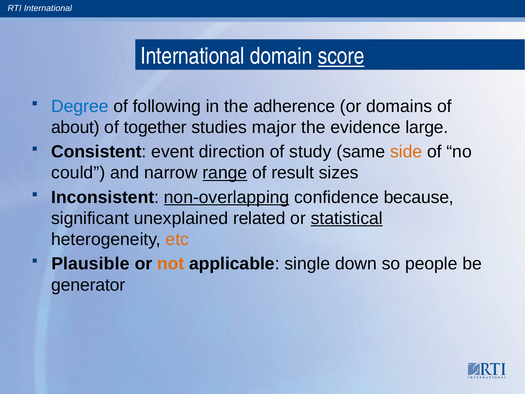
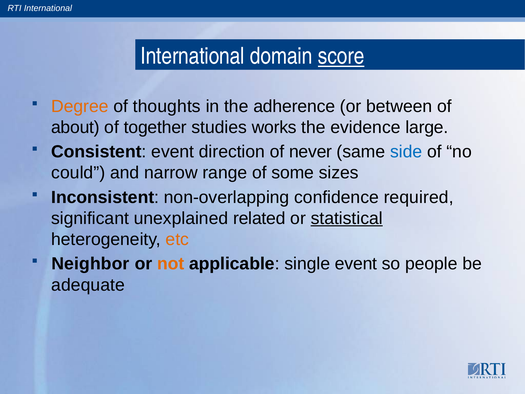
Degree colour: blue -> orange (80, 106)
following: following -> thoughts (167, 106)
domains: domains -> between (399, 106)
major: major -> works (274, 127)
study: study -> never (311, 152)
side colour: orange -> blue (406, 152)
range underline: present -> none (225, 173)
result: result -> some (293, 173)
non-overlapping underline: present -> none (227, 197)
because: because -> required (419, 197)
Plausible: Plausible -> Neighbor (90, 264)
single down: down -> event (356, 264)
generator: generator -> adequate (88, 285)
